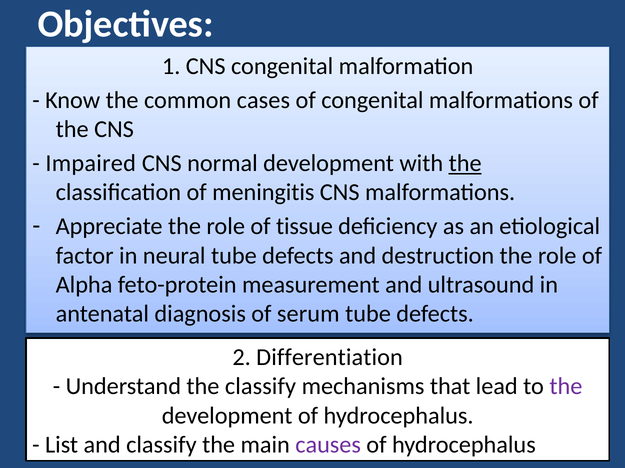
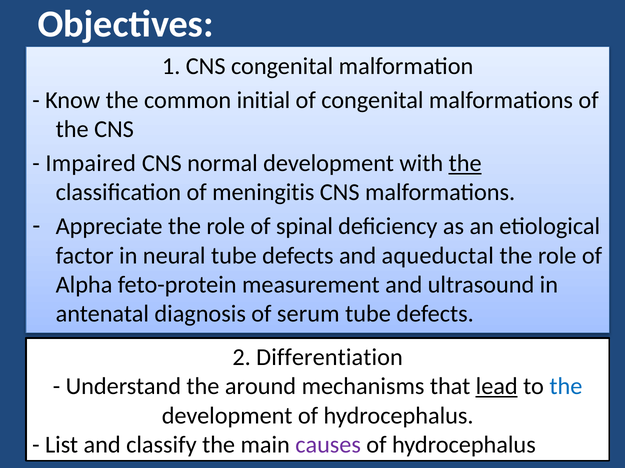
cases: cases -> initial (263, 100)
tissue: tissue -> spinal (305, 227)
destruction: destruction -> aqueductal (438, 256)
the classify: classify -> around (261, 387)
lead underline: none -> present (497, 387)
the colour: purple -> blue (566, 387)
